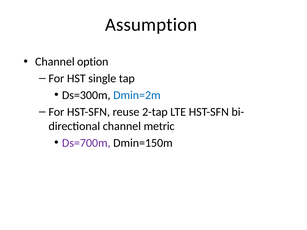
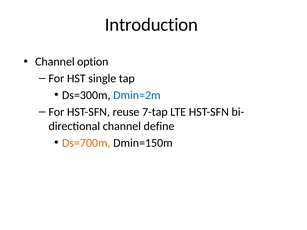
Assumption: Assumption -> Introduction (151, 25)
2-tap: 2-tap -> 7-tap (155, 112)
metric: metric -> define (159, 126)
Ds=700m colour: purple -> orange (86, 143)
